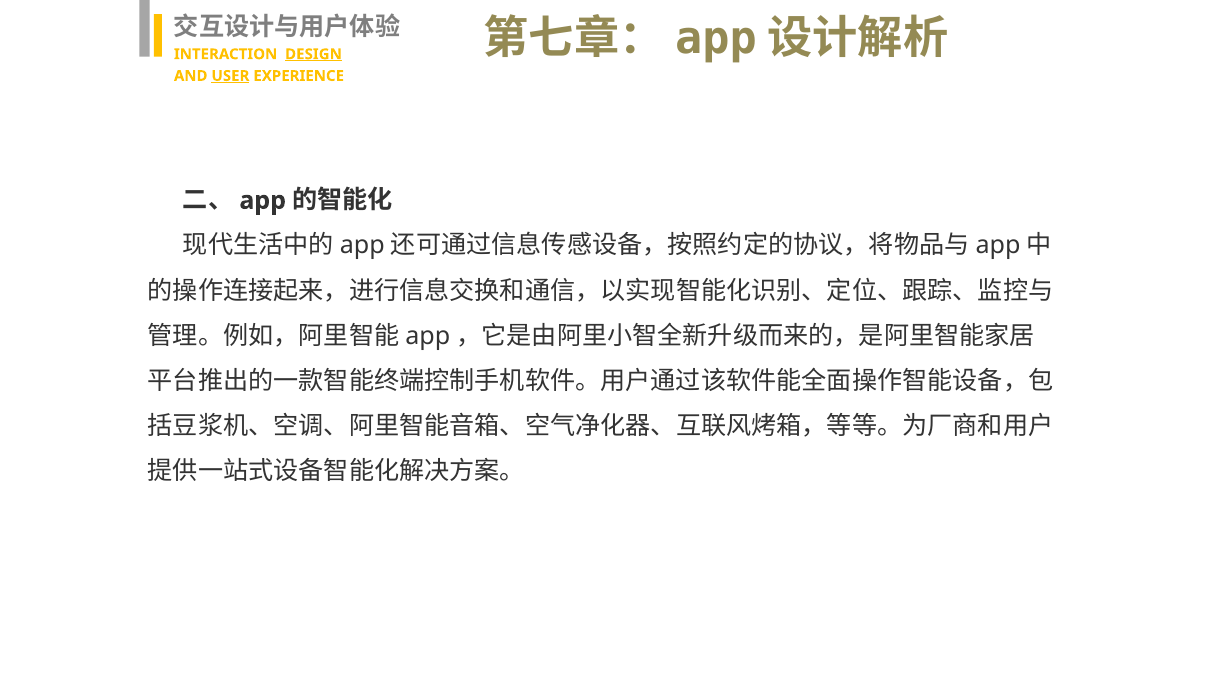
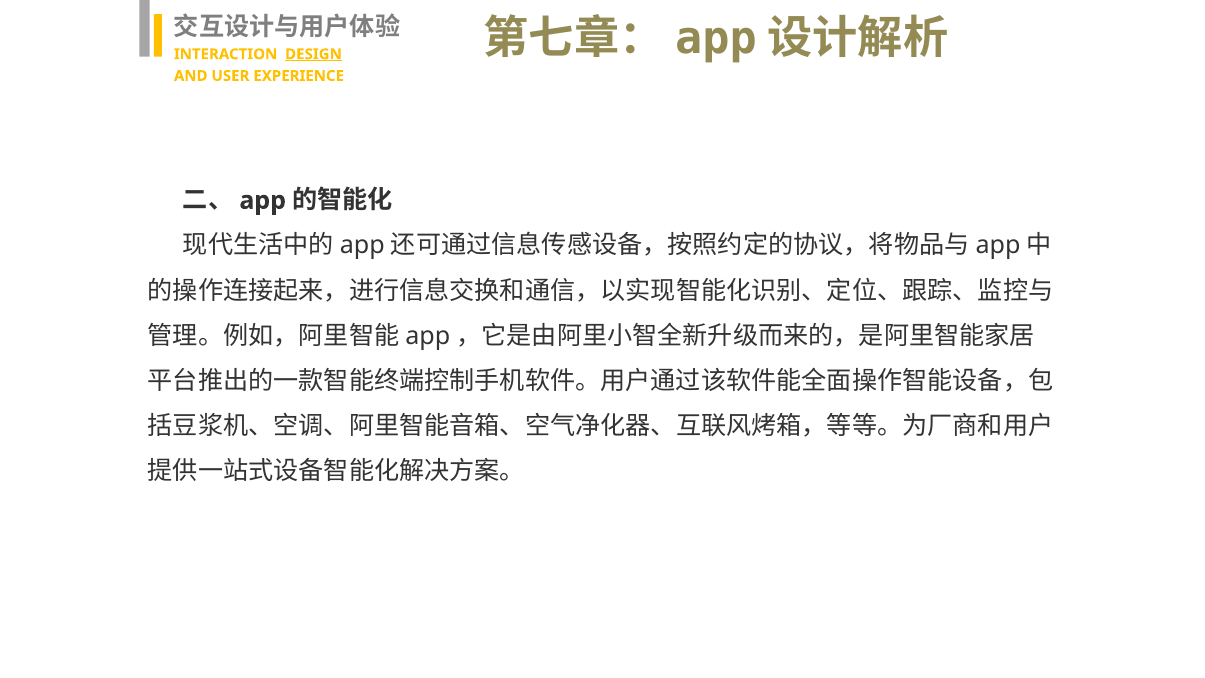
USER underline: present -> none (230, 76)
